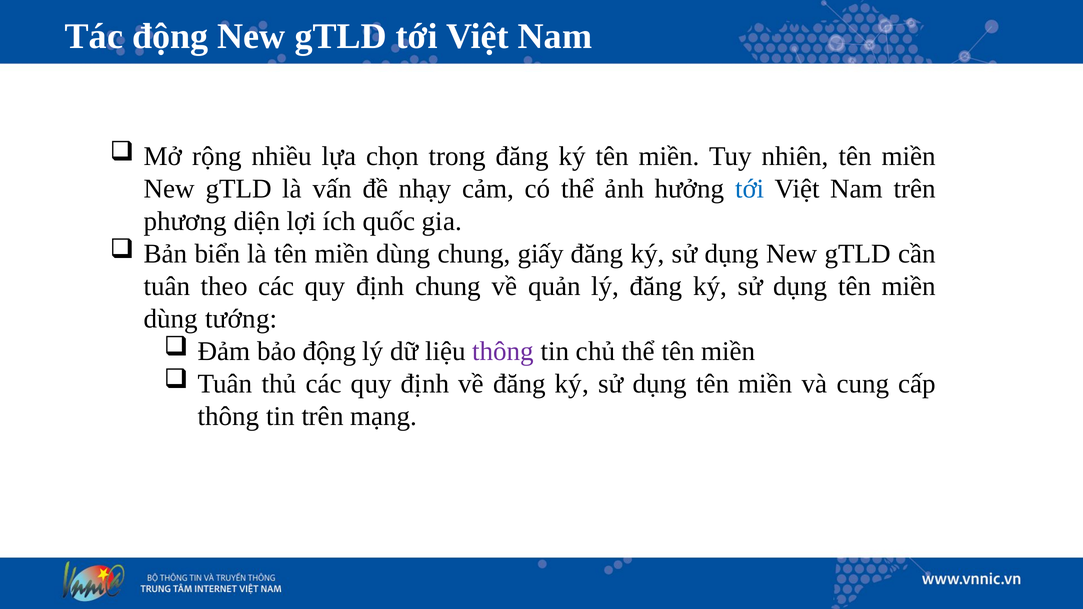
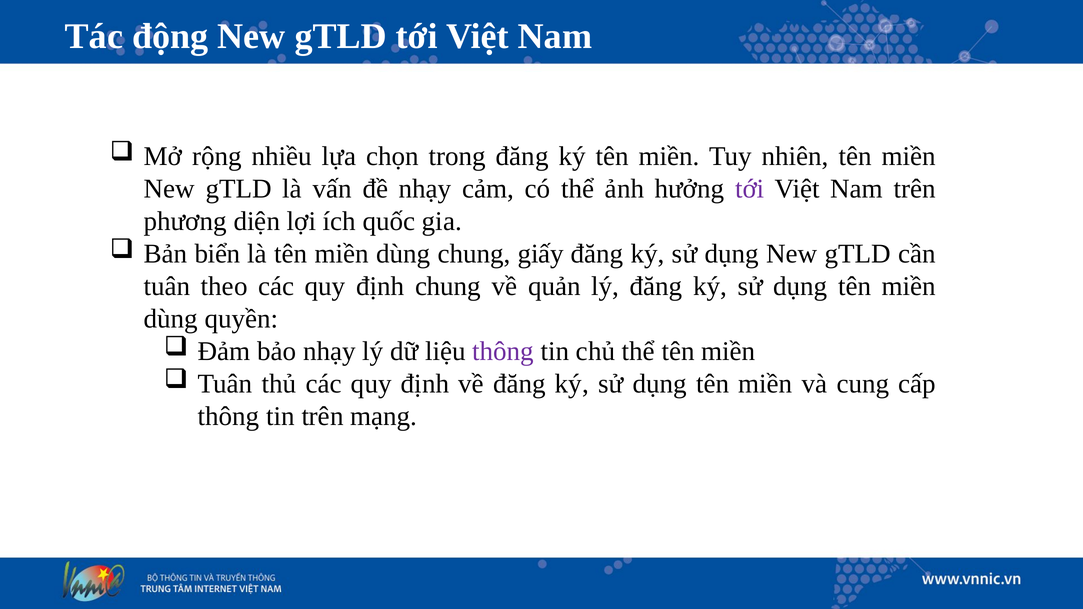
tới colour: blue -> purple (750, 189)
tướng: tướng -> quyền (241, 319)
bảo động: động -> nhạy (329, 351)
